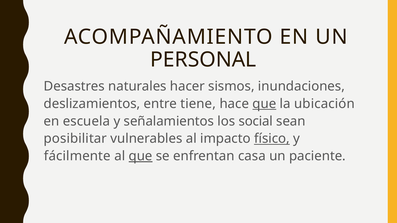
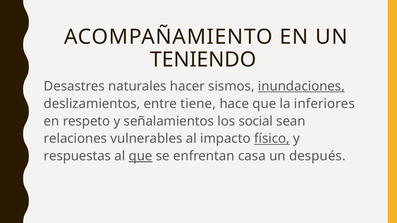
PERSONAL: PERSONAL -> TENIENDO (203, 60)
inundaciones underline: none -> present (301, 86)
que underline: present -> none (264, 104)
ubicación: ubicación -> inferiores (324, 104)
escuela: escuela -> respeto (86, 121)
posibilitar: posibilitar -> relaciones (75, 139)
fácilmente: fácilmente -> respuestas (77, 156)
paciente: paciente -> después (317, 156)
